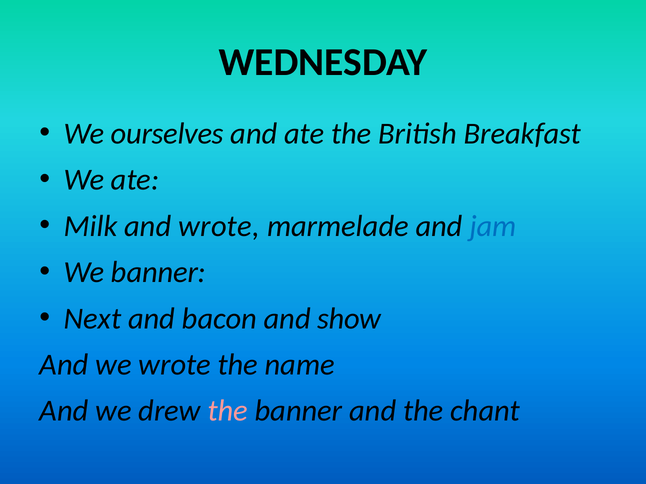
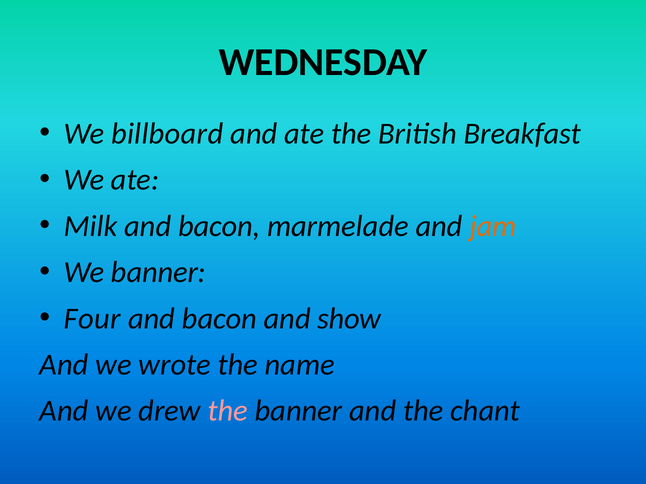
ourselves: ourselves -> billboard (167, 134)
Milk and wrote: wrote -> bacon (219, 226)
jam colour: blue -> orange (493, 226)
Next: Next -> Four (92, 319)
